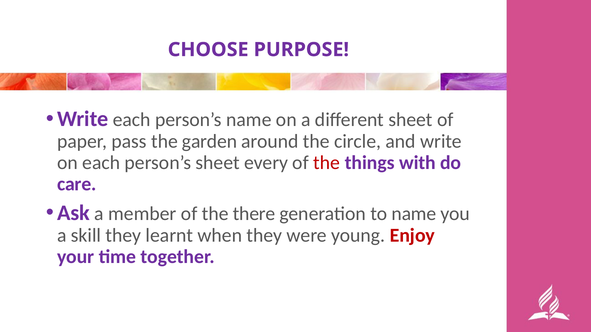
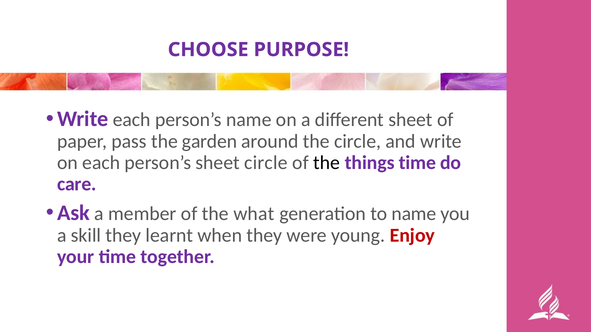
sheet every: every -> circle (266, 163)
the colour: red -> black (327, 163)
things with: with -> time (417, 163)
there: there -> what (254, 214)
